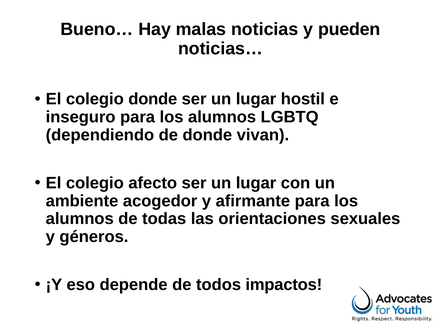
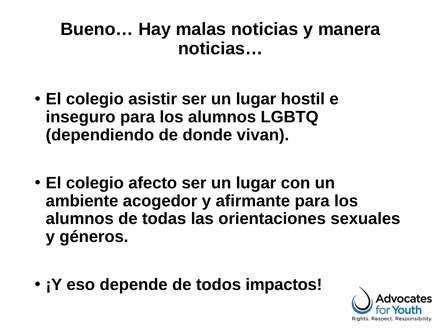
pueden: pueden -> manera (349, 29)
colegio donde: donde -> asistir (153, 99)
